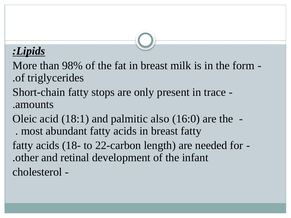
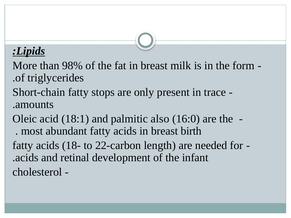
breast fatty: fatty -> birth (191, 131)
other: other -> acids (27, 158)
